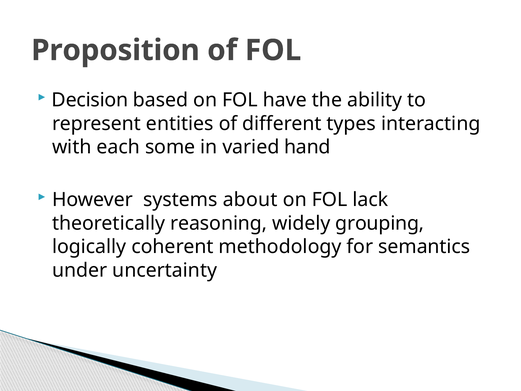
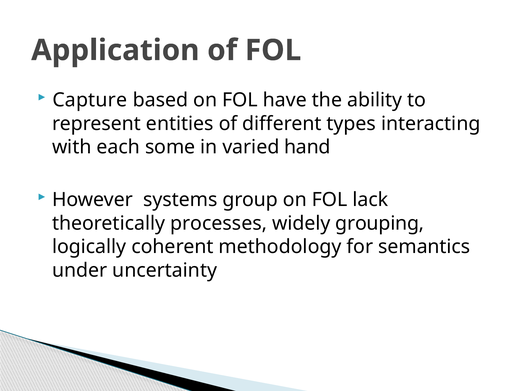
Proposition: Proposition -> Application (115, 50)
Decision: Decision -> Capture (90, 100)
about: about -> group (250, 200)
reasoning: reasoning -> processes (219, 223)
